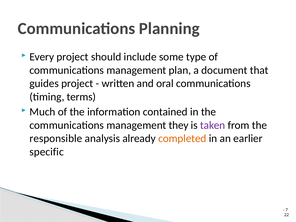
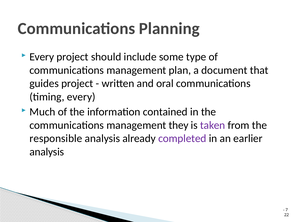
timing terms: terms -> every (81, 97)
completed colour: orange -> purple (182, 138)
specific: specific -> analysis (47, 152)
